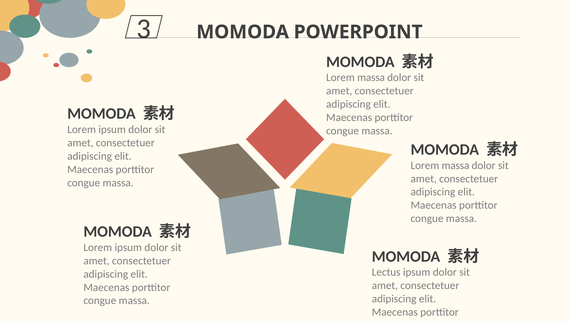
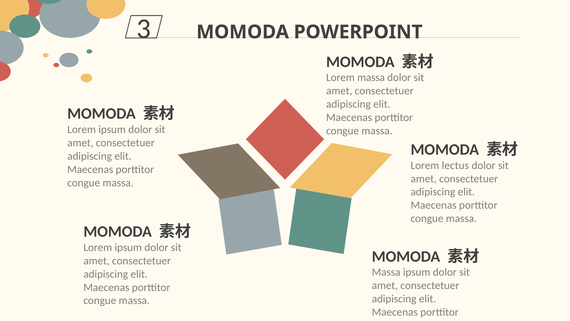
massa: massa -> lectus (455, 165)
Lectus: Lectus -> Massa (386, 272)
